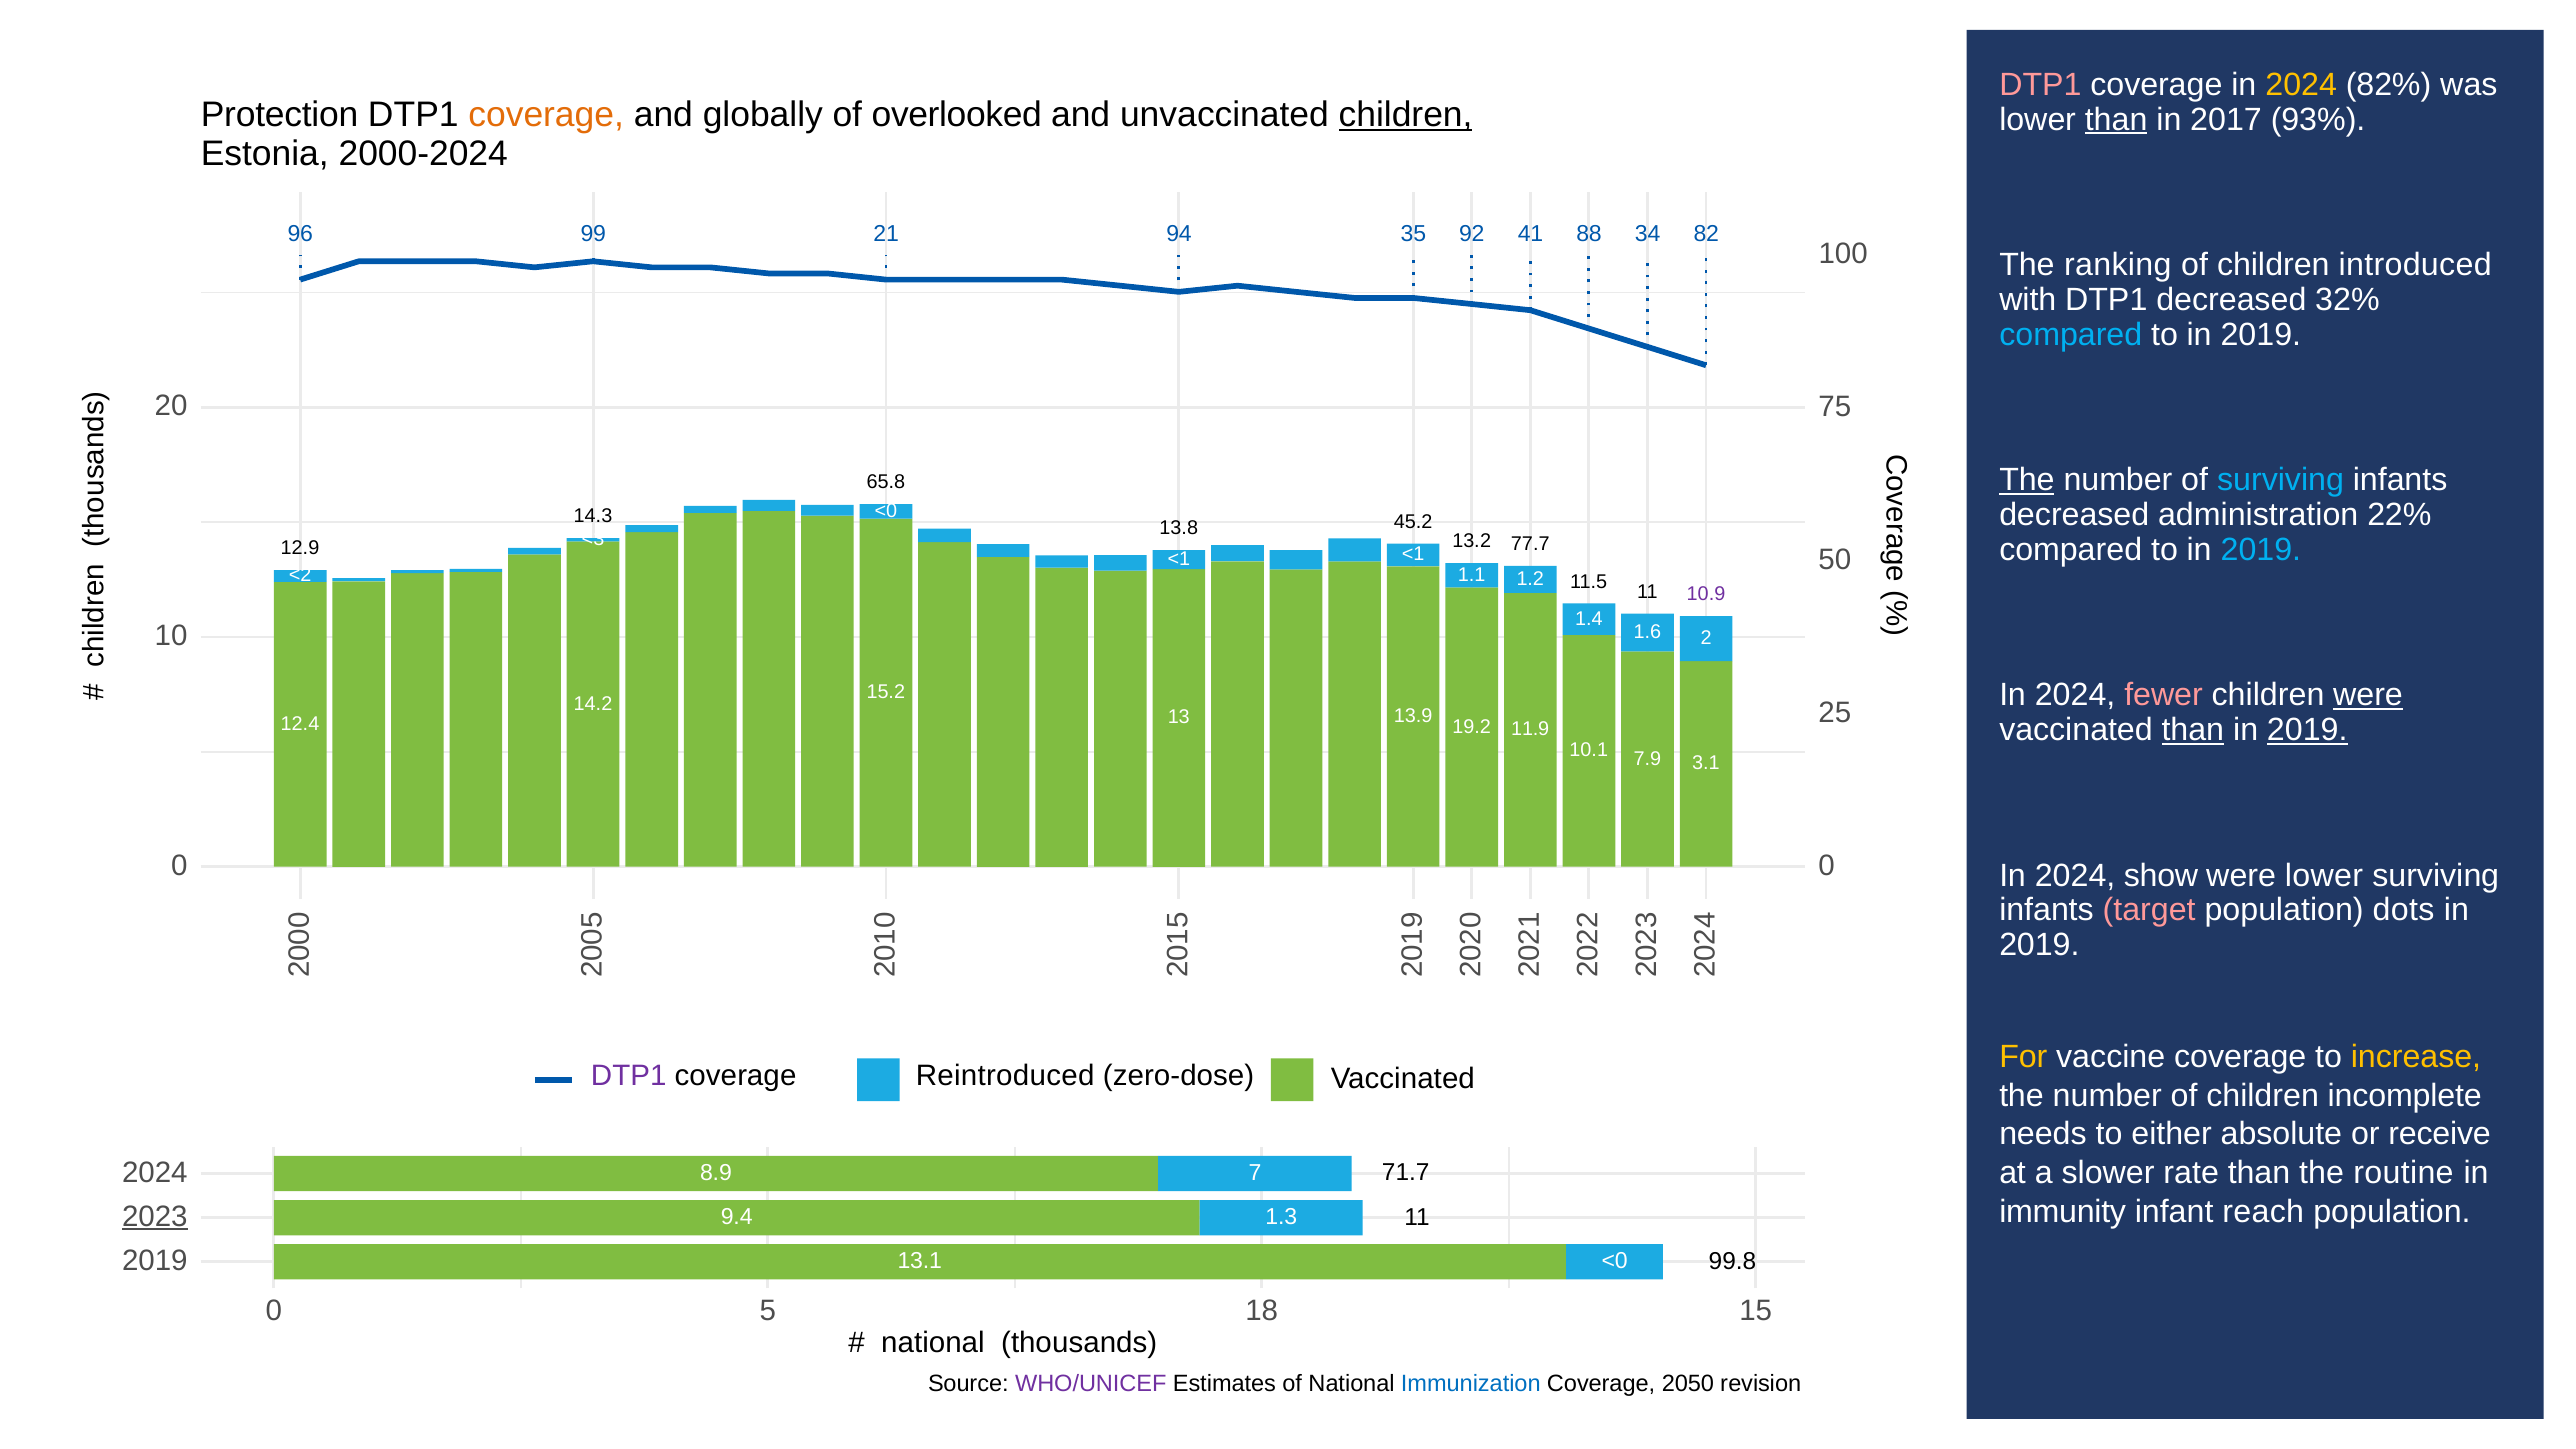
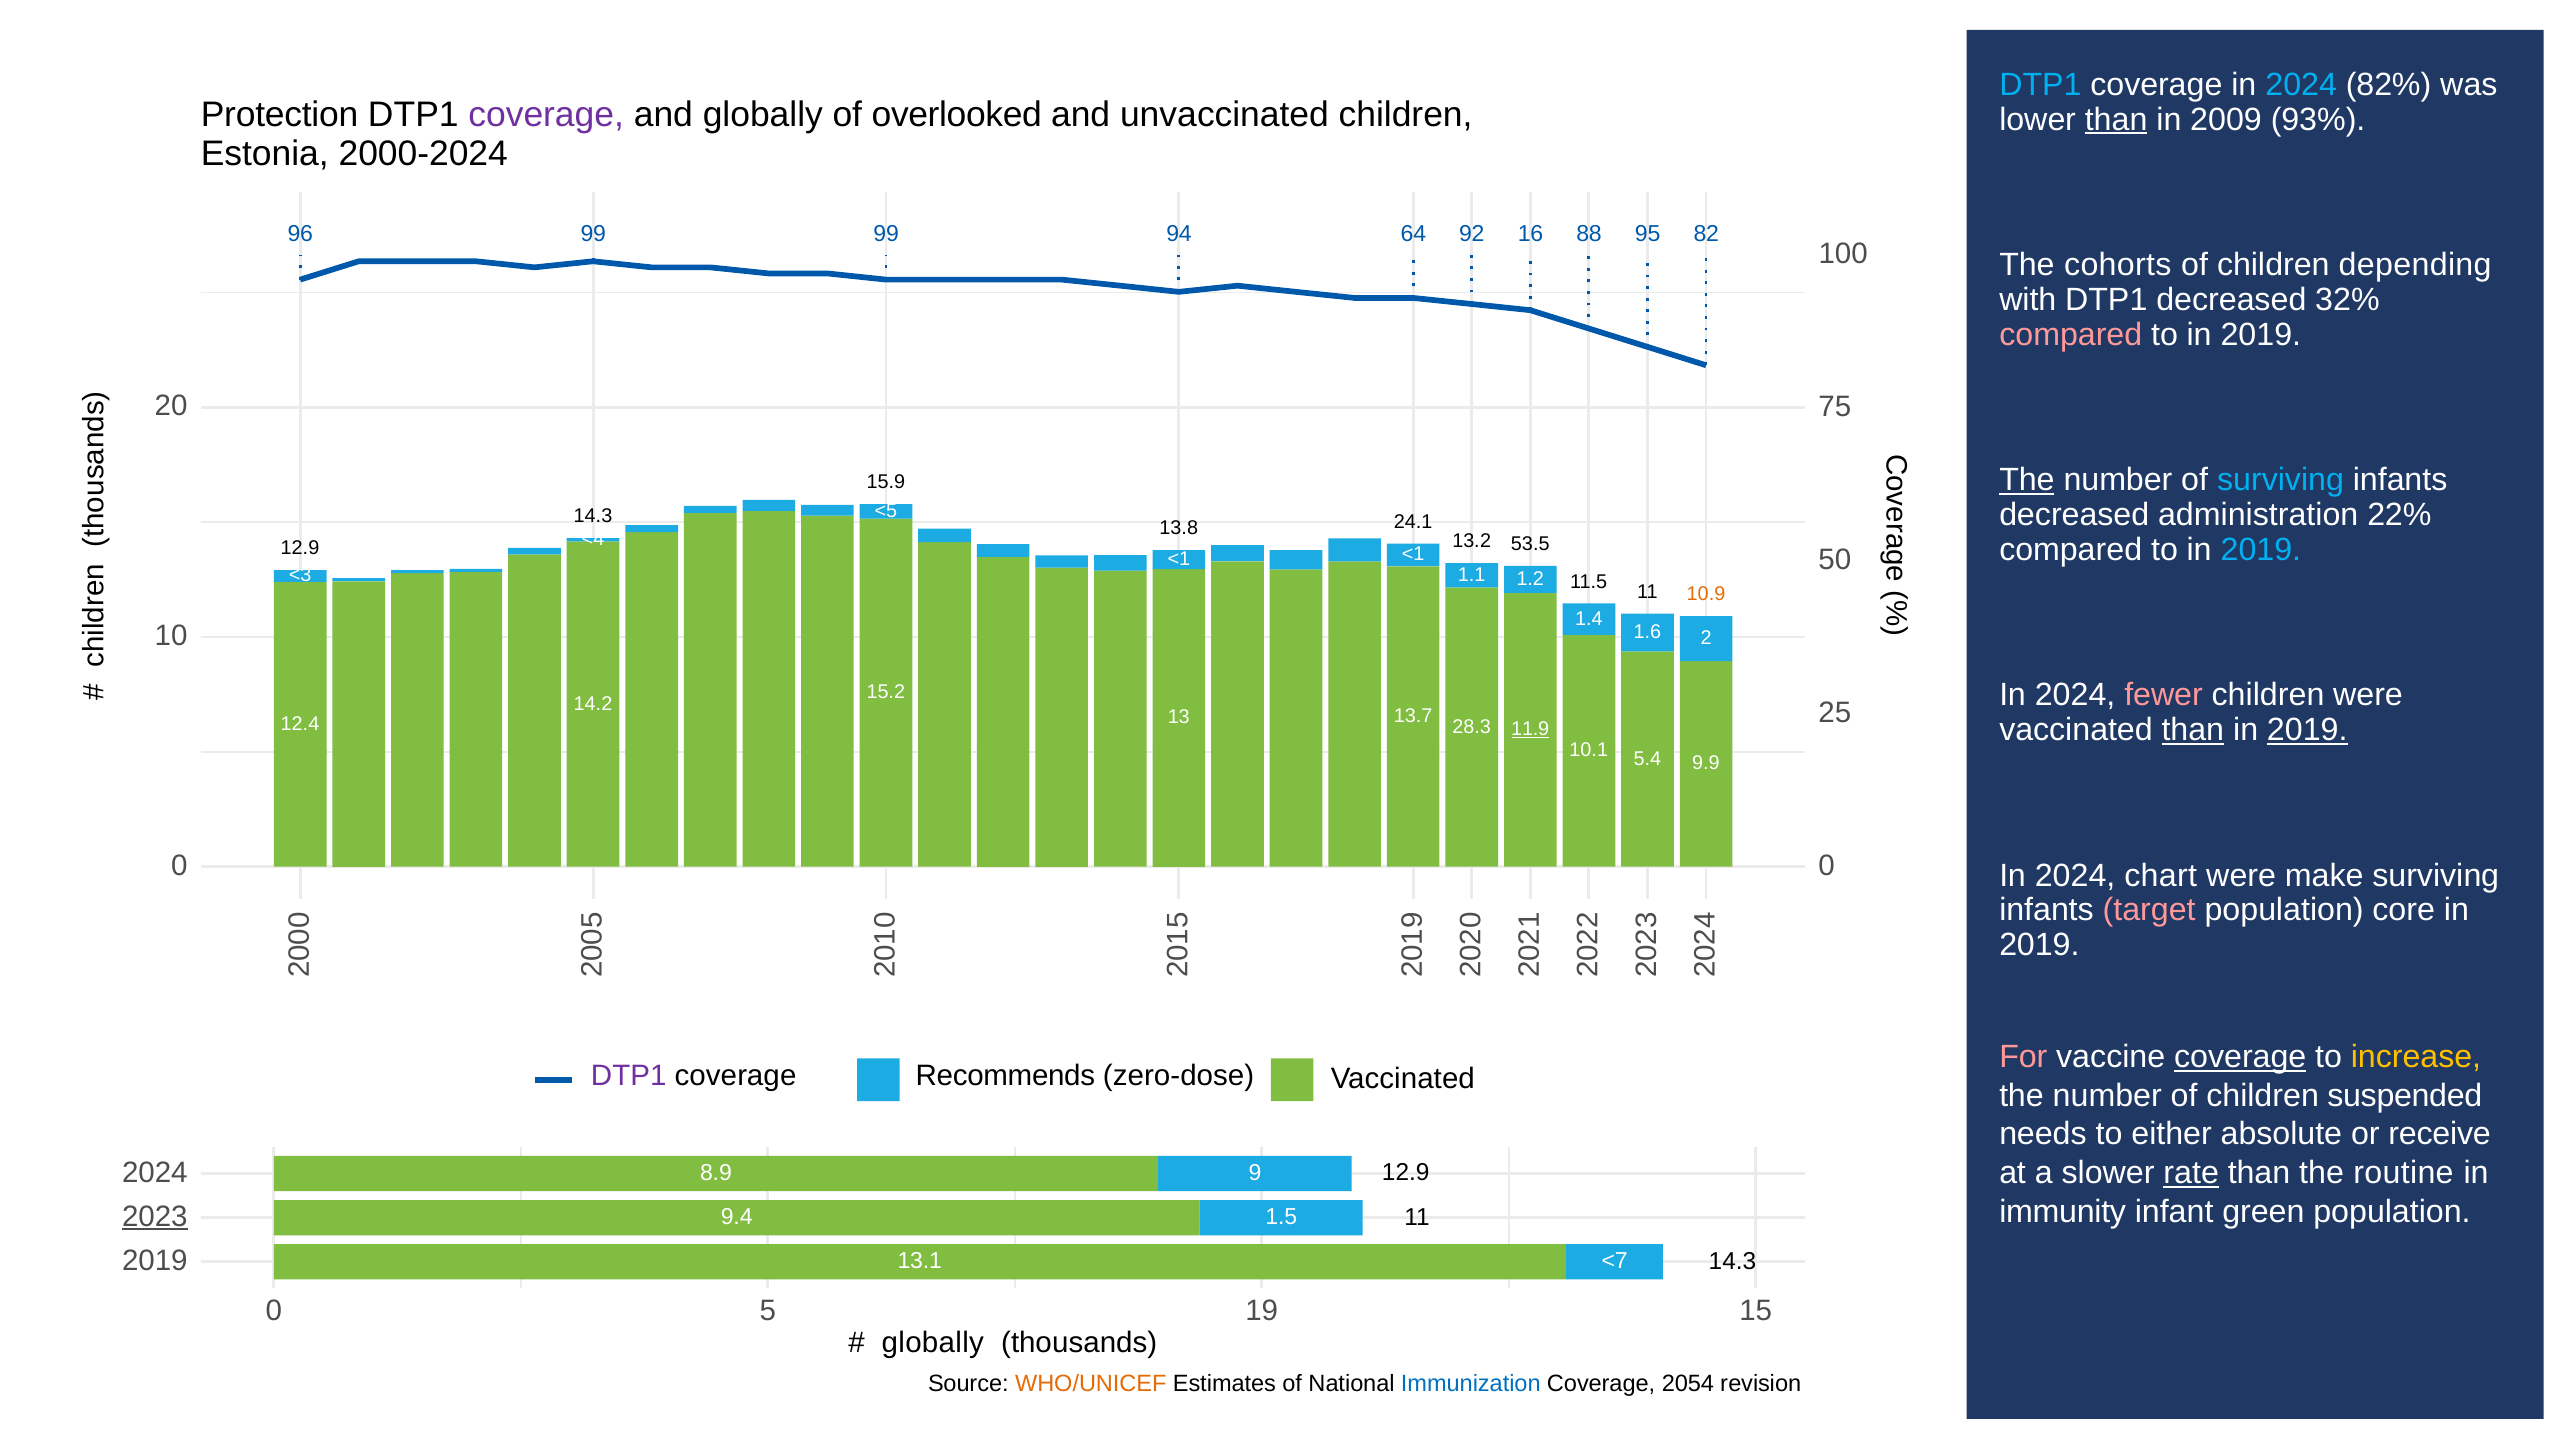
DTP1 colour: pink -> light blue (2040, 85)
2024 colour: yellow -> light blue (2301, 85)
coverage colour: orange -> purple (546, 114)
children underline: present -> none (1406, 114)
2017: 2017 -> 2009 (2226, 119)
99 21: 21 -> 99 (886, 234)
35: 35 -> 64 (1413, 234)
41: 41 -> 16 (1531, 234)
34: 34 -> 95 (1648, 234)
ranking: ranking -> cohorts (2118, 265)
introduced: introduced -> depending (2415, 265)
compared colour: light blue -> pink (2071, 335)
65.8: 65.8 -> 15.9 (886, 482)
<0: <0 -> <5 (886, 511)
45.2: 45.2 -> 24.1 (1413, 522)
<3: <3 -> <4 (593, 539)
77.7: 77.7 -> 53.5 (1530, 544)
<2: <2 -> <3 (300, 575)
10.9 colour: purple -> orange (1706, 594)
were underline: present -> none (2368, 695)
13.9: 13.9 -> 13.7 (1413, 716)
19.2: 19.2 -> 28.3 (1472, 726)
11.9 underline: none -> present (1530, 729)
7.9: 7.9 -> 5.4 (1647, 758)
3.1: 3.1 -> 9.9 (1706, 763)
show: show -> chart (2161, 876)
were lower: lower -> make (2324, 876)
dots: dots -> core (2404, 910)
For colour: yellow -> pink (2023, 1057)
coverage underline: none -> present (2240, 1057)
Reintroduced: Reintroduced -> Recommends (1005, 1076)
incomplete: incomplete -> suspended (2405, 1096)
rate underline: none -> present (2191, 1173)
71.7: 71.7 -> 12.9 (1406, 1173)
8.9 7: 7 -> 9 (1255, 1173)
reach: reach -> green (2263, 1212)
1.3: 1.3 -> 1.5 (1281, 1217)
99.8: 99.8 -> 14.3 (1732, 1261)
13.1 <0: <0 -> <7 (1615, 1261)
18: 18 -> 19 (1262, 1311)
national: national -> globally (933, 1343)
WHO/UNICEF colour: purple -> orange (1091, 1383)
2050: 2050 -> 2054 (1688, 1383)
